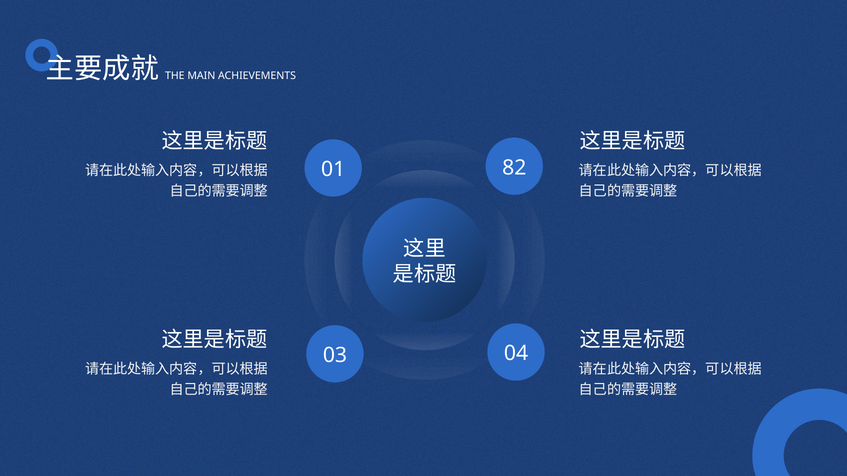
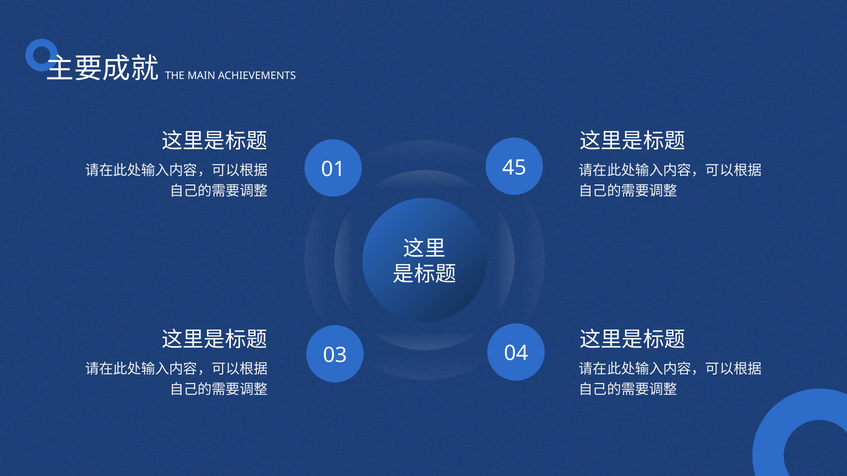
82: 82 -> 45 (514, 168)
